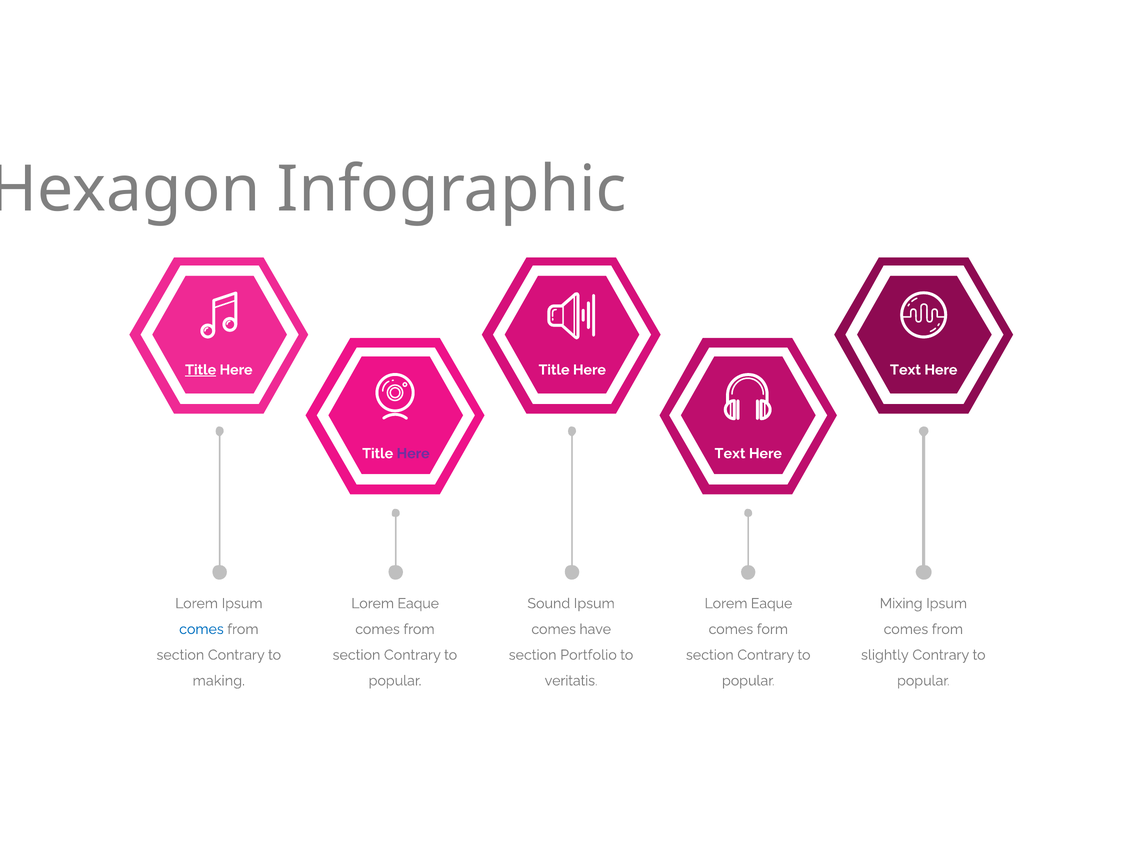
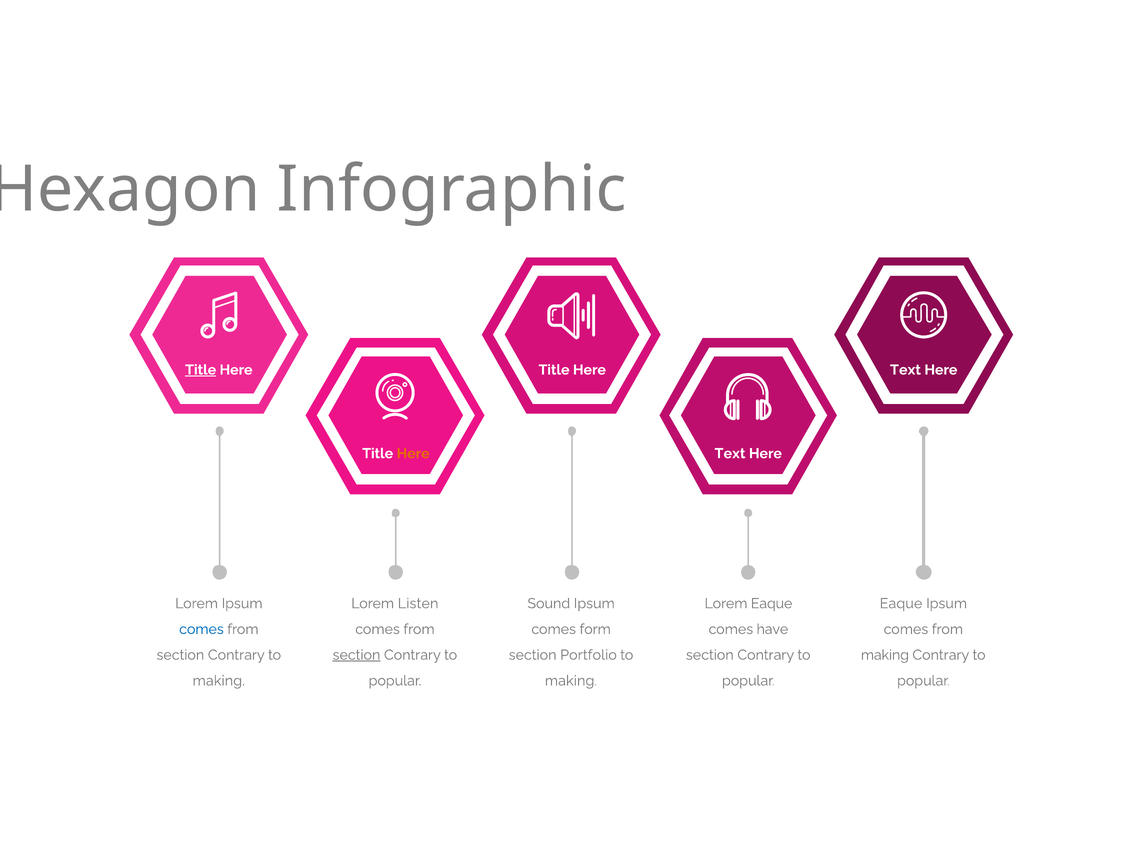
Here colour: purple -> orange (413, 453)
Eaque: Eaque -> Listen (418, 603)
Mixing: Mixing -> Eaque (901, 603)
have: have -> form (595, 629)
form: form -> have (772, 629)
section underline: none -> present (356, 655)
slightly: slightly -> making (885, 655)
veritatis: veritatis -> making (571, 681)
